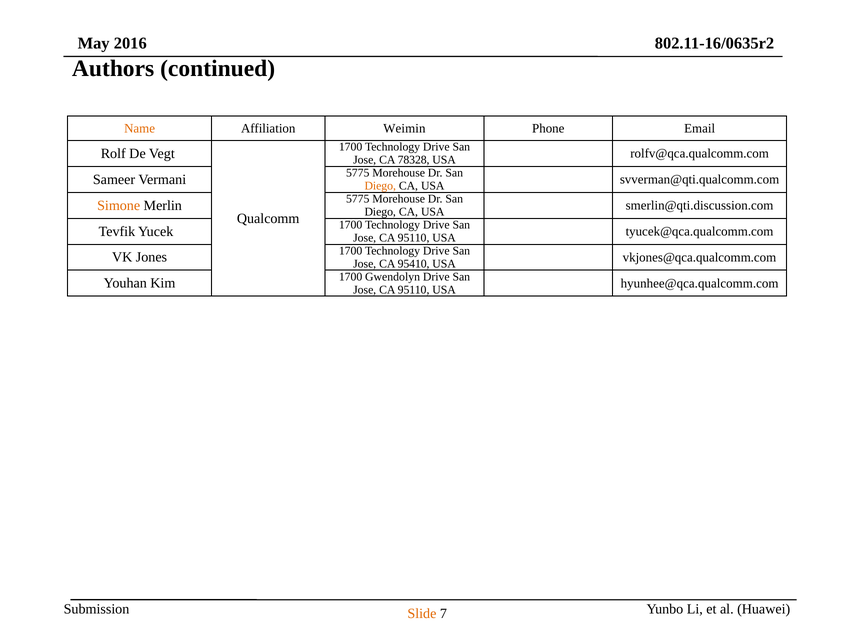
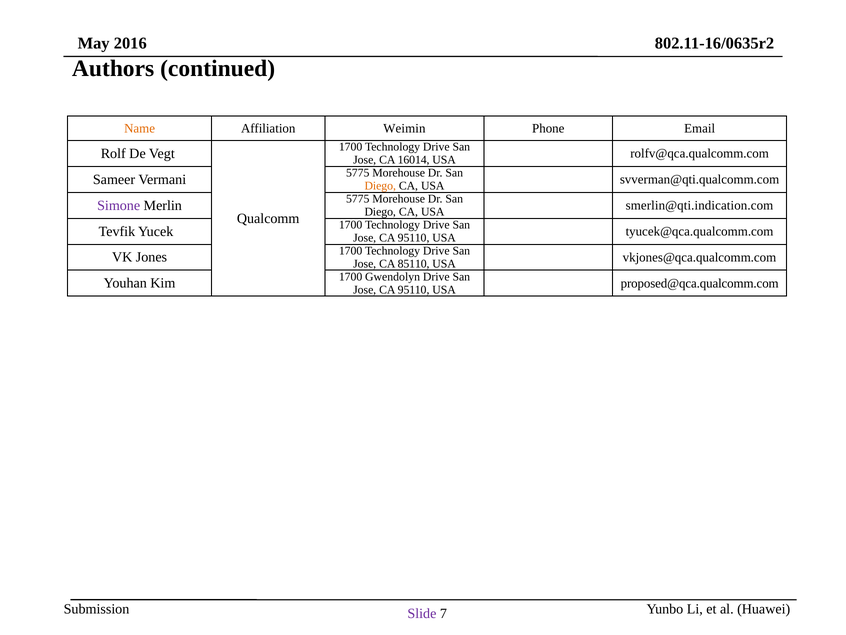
78328: 78328 -> 16014 (414, 160)
Simone colour: orange -> purple (119, 205)
smerlin@qti.discussion.com: smerlin@qti.discussion.com -> smerlin@qti.indication.com (699, 205)
95410: 95410 -> 85110 (414, 264)
hyunhee@qca.qualcomm.com: hyunhee@qca.qualcomm.com -> proposed@qca.qualcomm.com (700, 283)
Slide colour: orange -> purple (422, 613)
